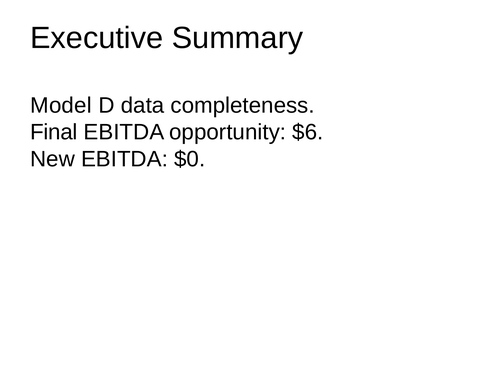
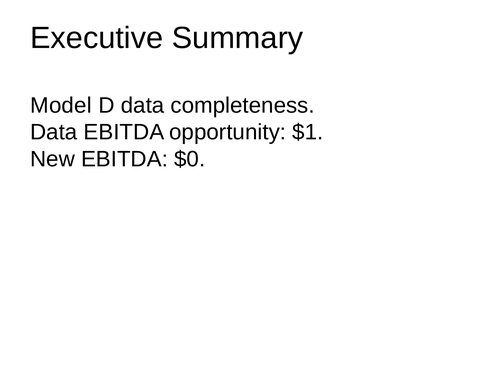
Final: Final -> Data (54, 132)
$6: $6 -> $1 (308, 132)
